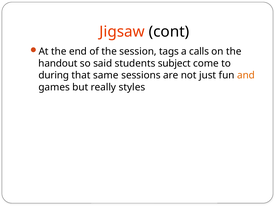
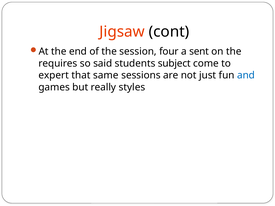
tags: tags -> four (169, 52)
calls: calls -> sent (199, 52)
handout: handout -> requires (58, 63)
during: during -> expert (54, 75)
and colour: orange -> blue (246, 75)
